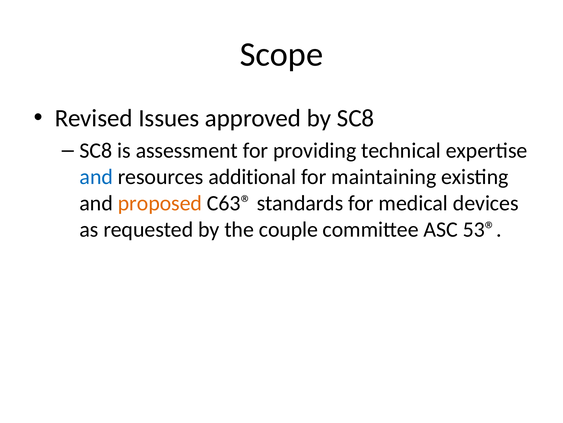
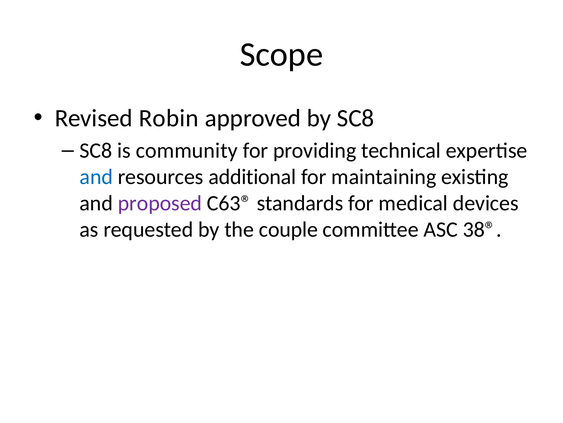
Issues: Issues -> Robin (169, 118)
assessment: assessment -> community (187, 150)
proposed colour: orange -> purple (160, 203)
53®: 53® -> 38® (482, 229)
